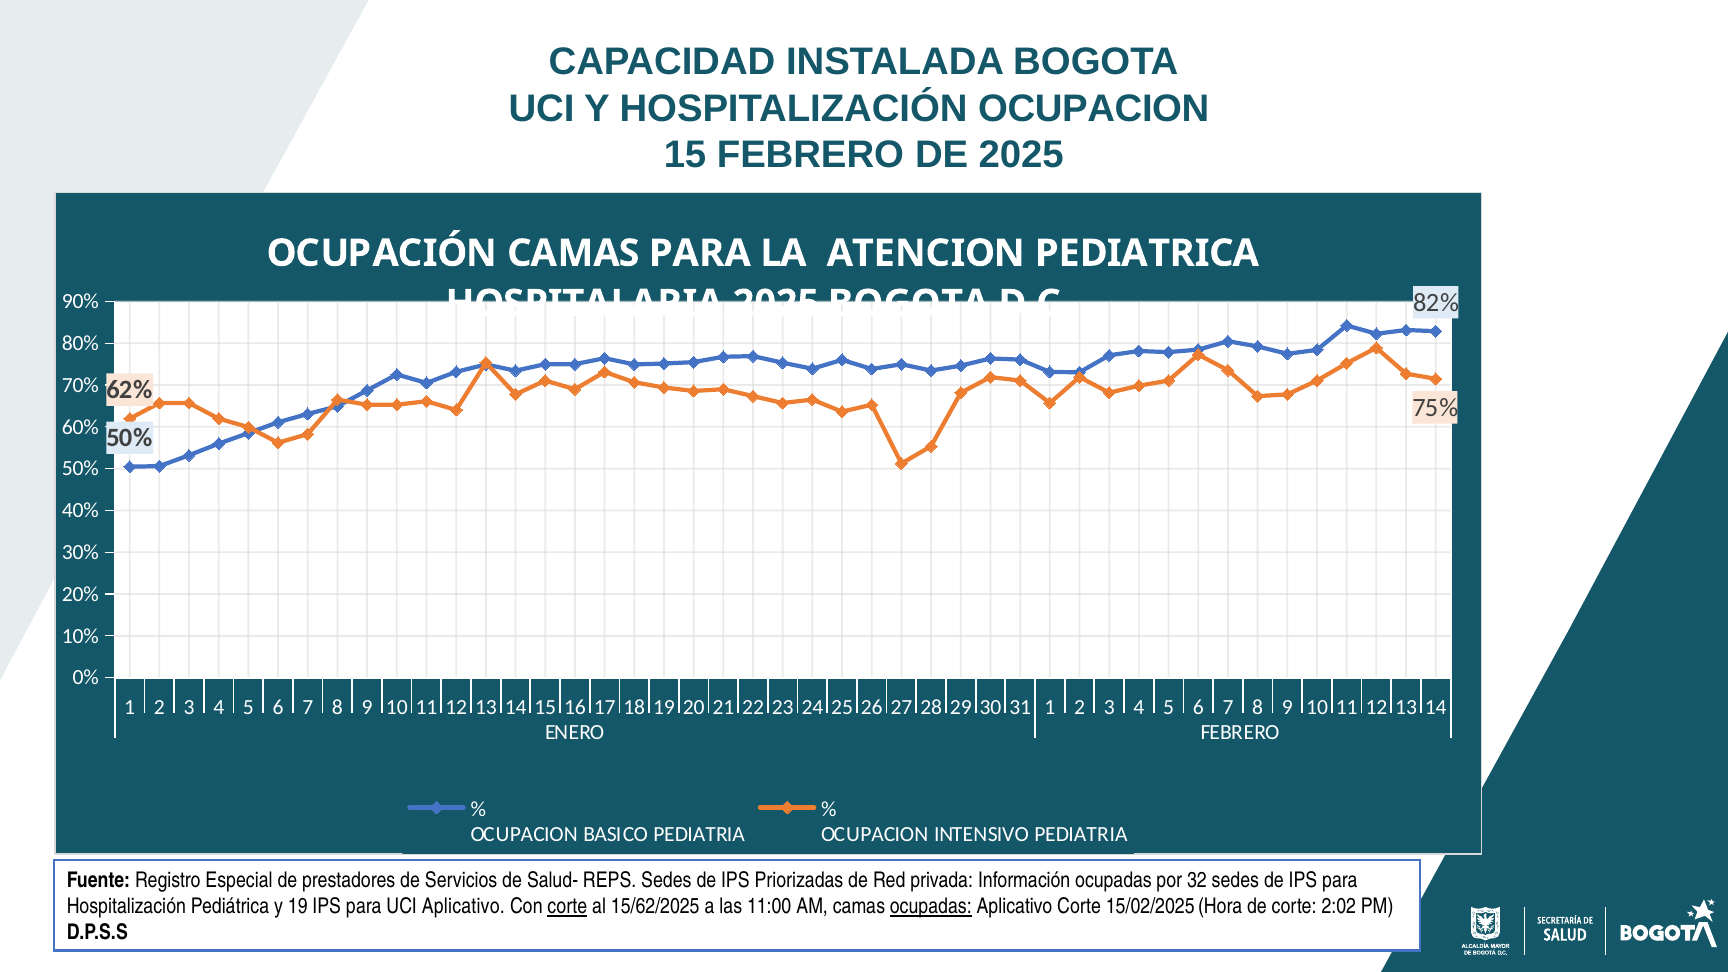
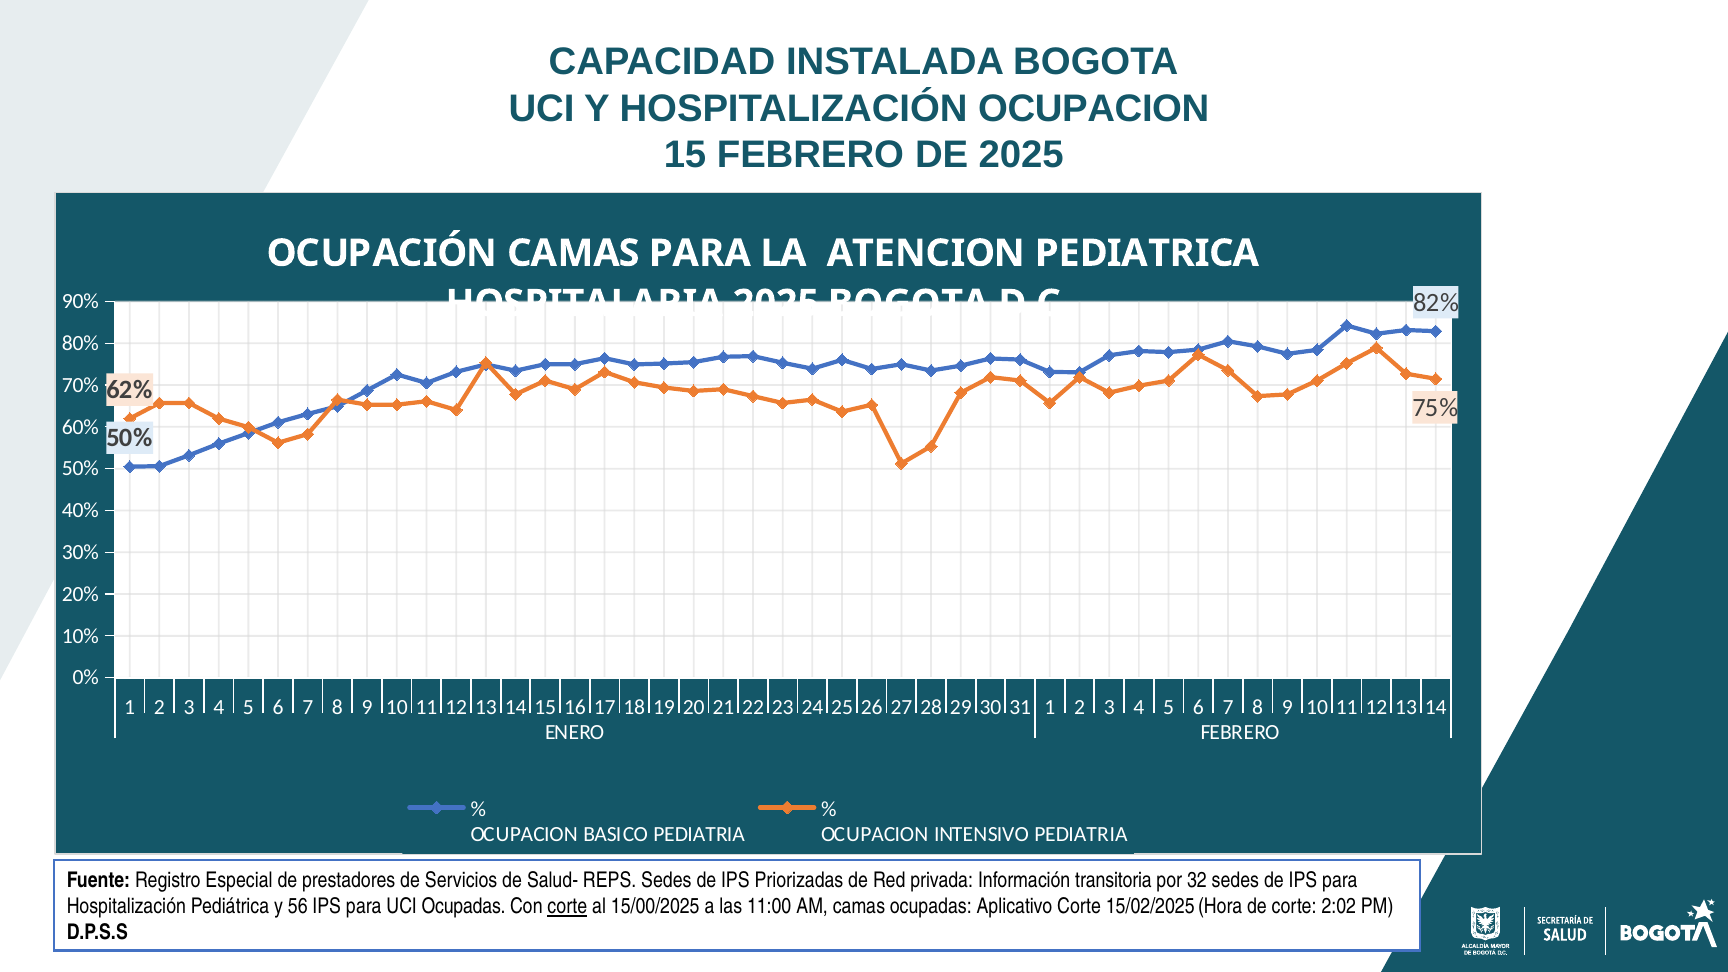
Información ocupadas: ocupadas -> transitoria (1114, 881)
y 19: 19 -> 56 (298, 907)
UCI Aplicativo: Aplicativo -> Ocupadas (464, 907)
15/62/2025: 15/62/2025 -> 15/00/2025 (655, 907)
ocupadas underline: present -> none (931, 907)
